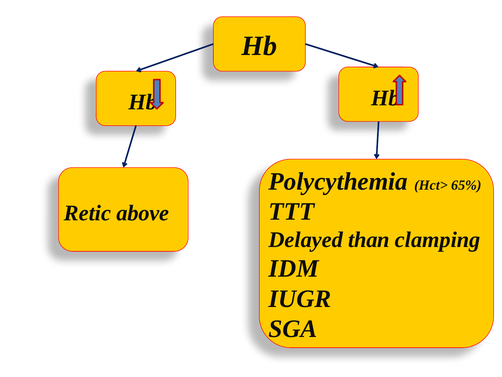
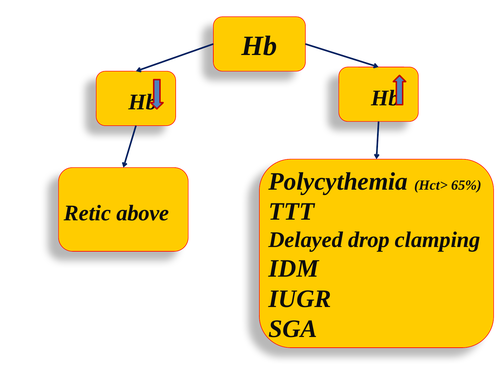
than: than -> drop (369, 240)
